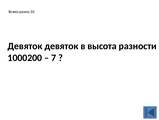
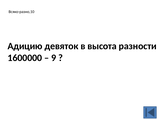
Девяток: Девяток -> Адицию (25, 46)
1000200: 1000200 -> 1600000 (25, 57)
7: 7 -> 9 (54, 57)
